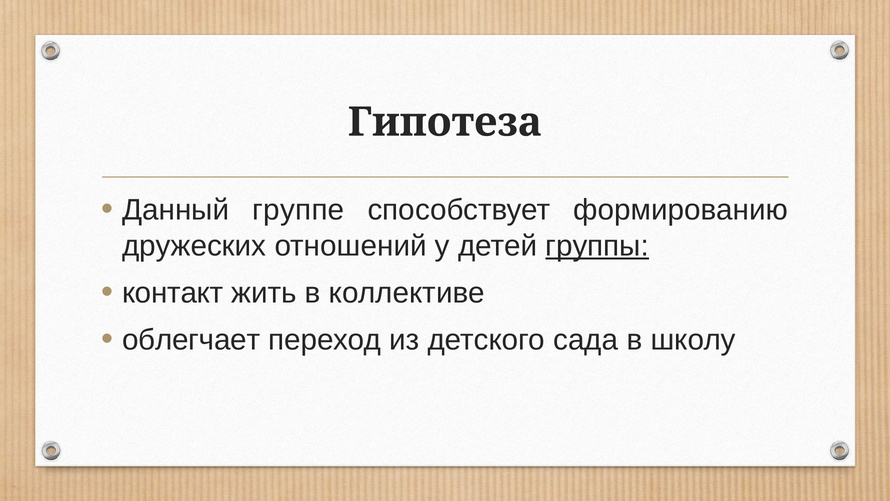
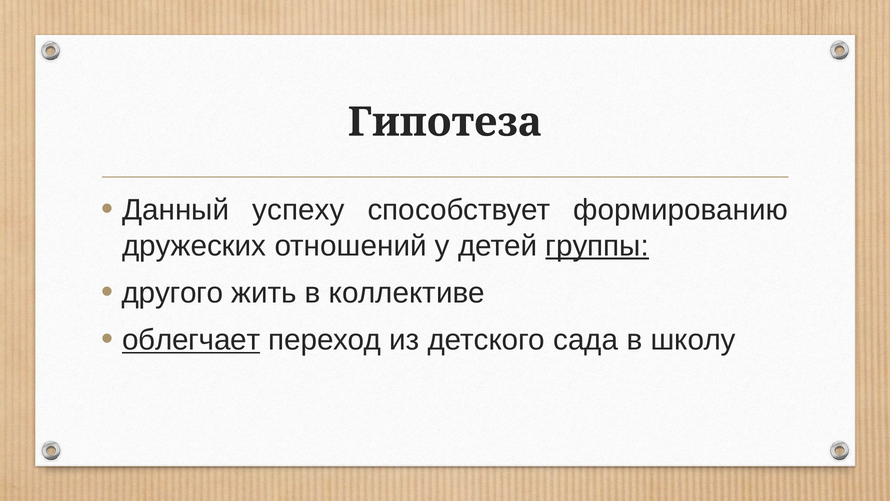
группе: группе -> успеху (298, 210)
контакт: контакт -> другого (173, 293)
облегчает underline: none -> present (191, 340)
